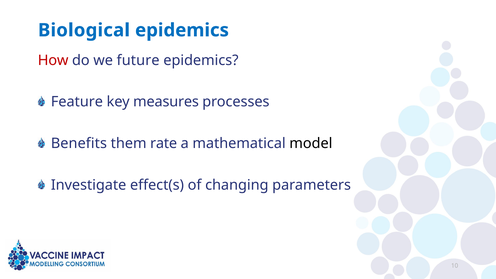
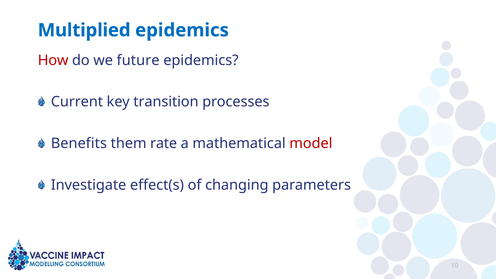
Biological: Biological -> Multiplied (84, 30)
Feature: Feature -> Current (77, 102)
measures: measures -> transition (166, 102)
model colour: black -> red (311, 143)
